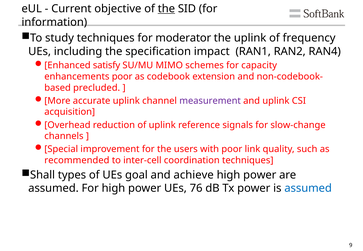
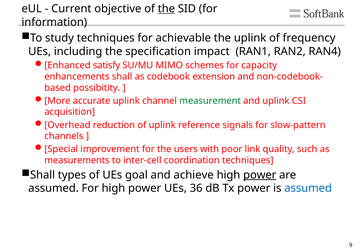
moderator: moderator -> achievable (183, 38)
enhancements poor: poor -> shall (122, 77)
precluded: precluded -> possibitity (97, 88)
measurement colour: purple -> green (210, 101)
slow-change: slow-change -> slow-pattern (298, 125)
recommended: recommended -> measurements (77, 160)
power underline: none -> present (260, 175)
76: 76 -> 36 (196, 189)
